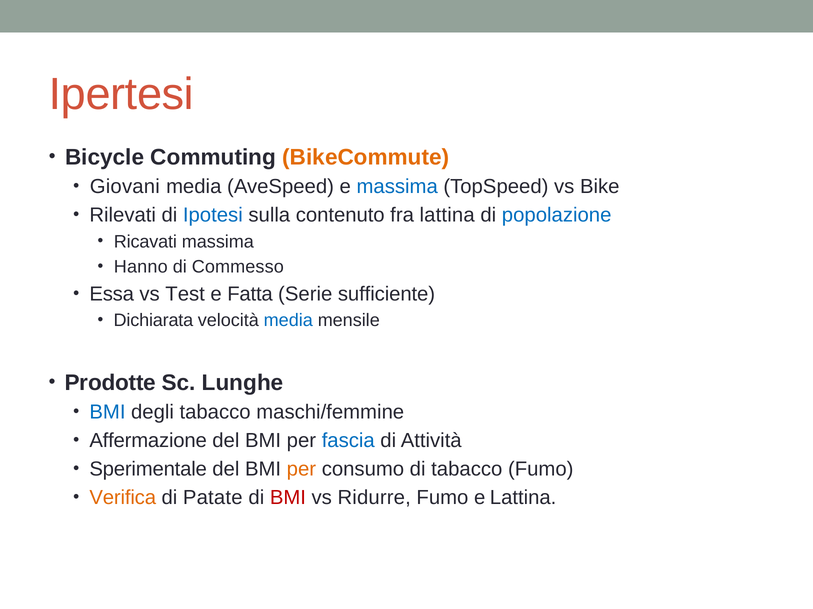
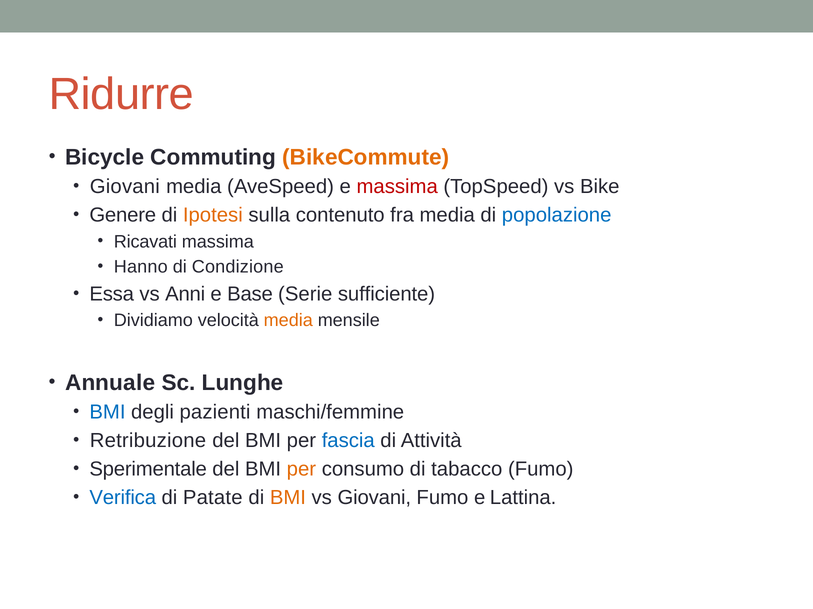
Ipertesi: Ipertesi -> Ridurre (121, 95)
massima colour: blue -> red (397, 187)
Rilevati: Rilevati -> Genere (123, 215)
Ipotesi colour: blue -> orange (213, 215)
fra lattina: lattina -> media (447, 215)
Commesso: Commesso -> Condizione (238, 267)
Test: Test -> Anni (185, 294)
Fatta: Fatta -> Base (250, 294)
Dichiarata: Dichiarata -> Dividiamo (153, 321)
media colour: blue -> orange (288, 321)
Prodotte: Prodotte -> Annuale (110, 383)
degli tabacco: tabacco -> pazienti (215, 413)
Affermazione: Affermazione -> Retribuzione (148, 441)
Verifica colour: orange -> blue (123, 498)
BMI colour: red -> orange (288, 498)
vs Ridurre: Ridurre -> Giovani (374, 498)
